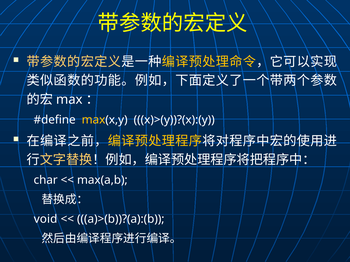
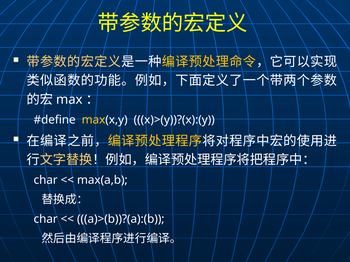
void: void -> char (46, 220)
